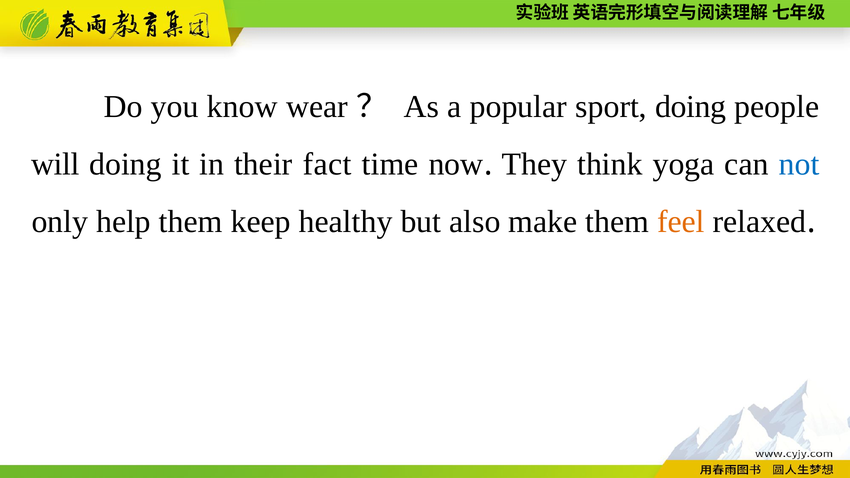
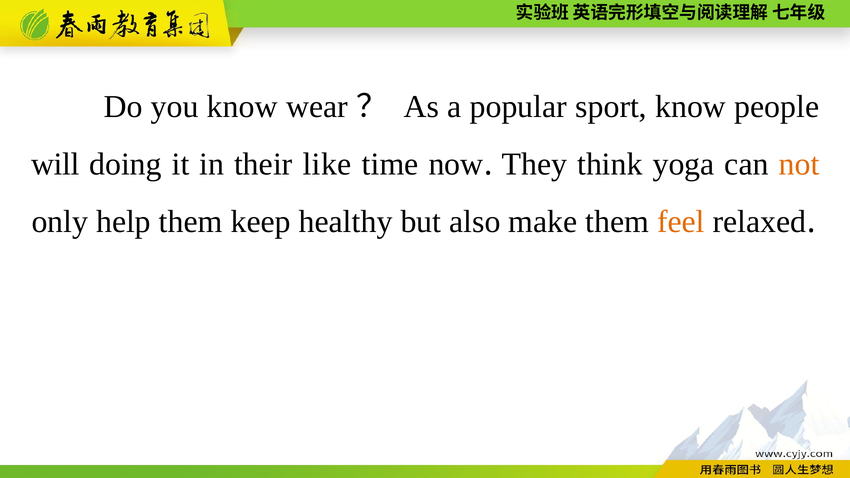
sport doing: doing -> know (691, 107)
fact: fact -> like (327, 164)
not colour: blue -> orange (799, 164)
